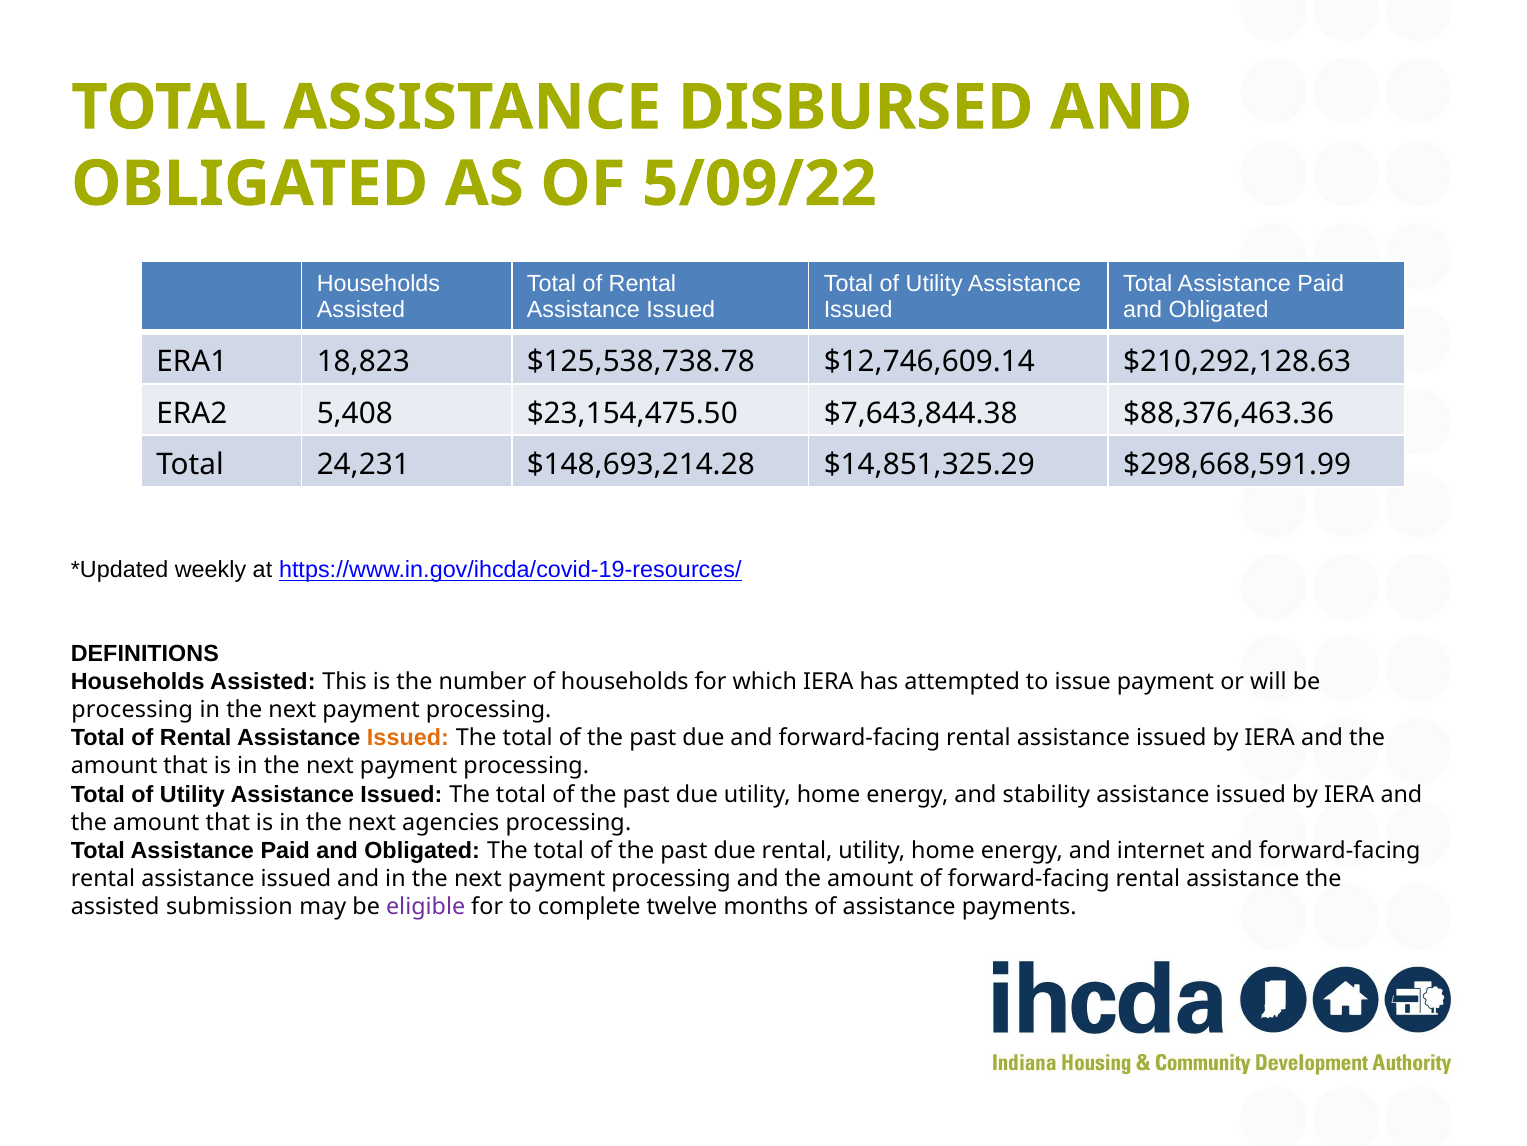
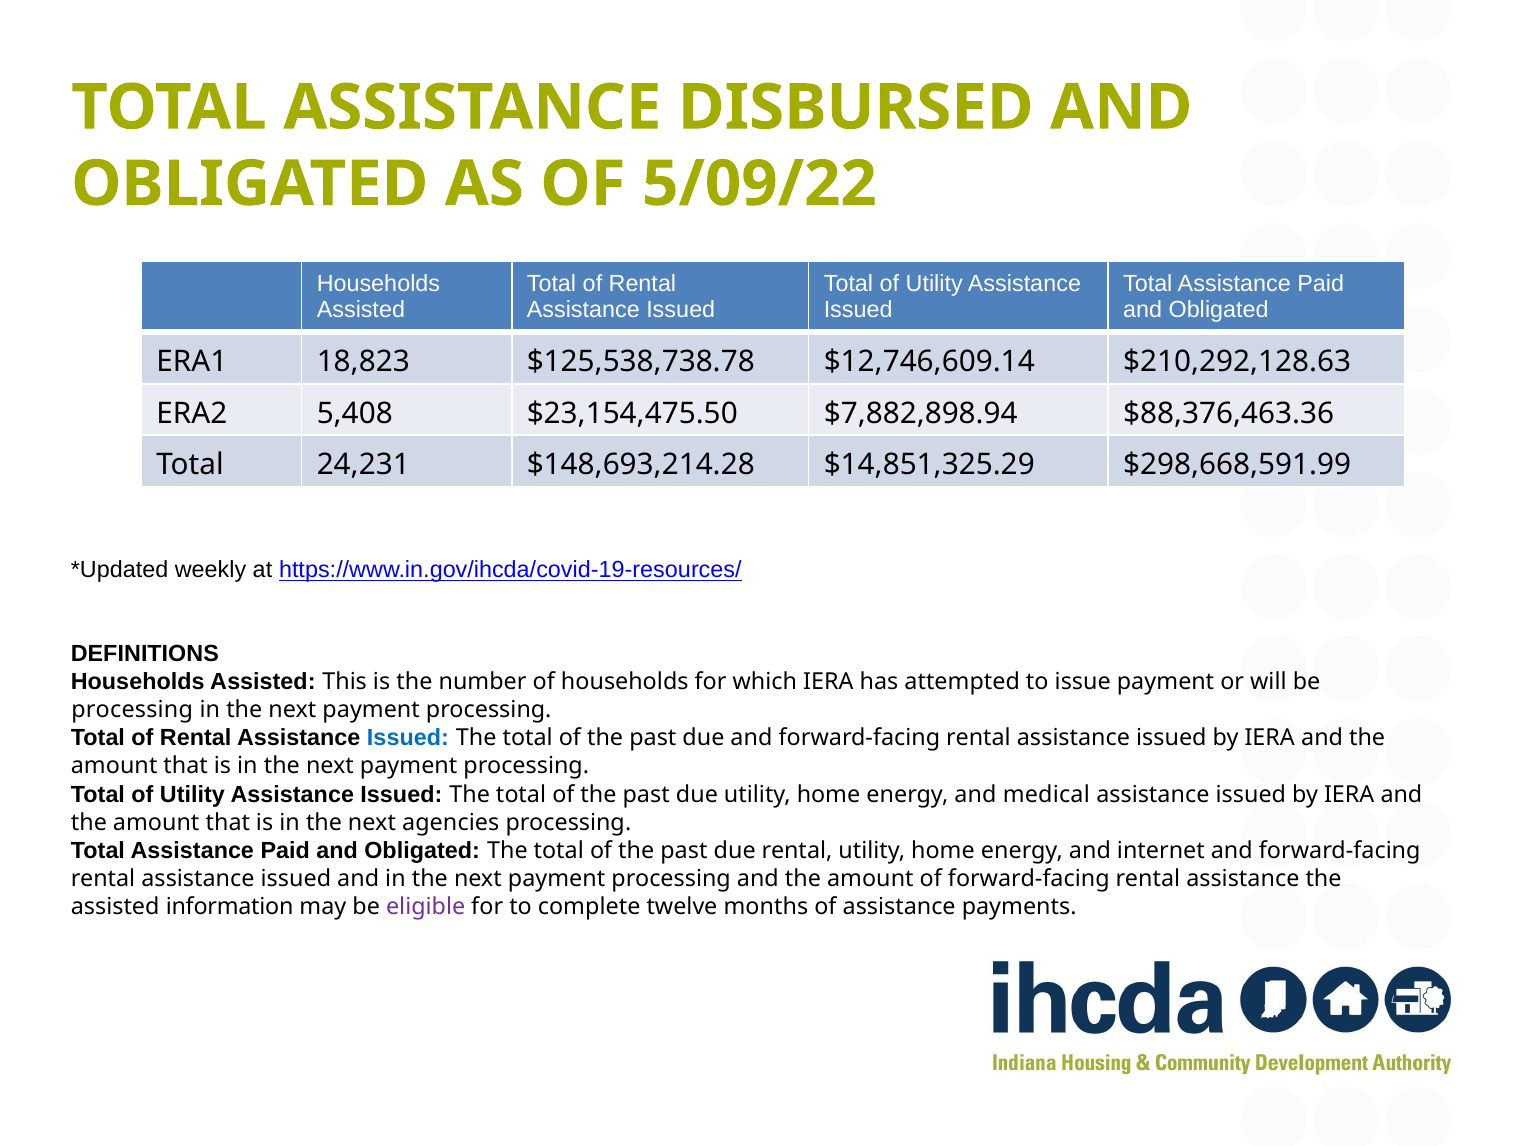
$7,643,844.38: $7,643,844.38 -> $7,882,898.94 (921, 413)
Issued colour: orange -> blue (408, 738)
stability: stability -> medical (1046, 794)
submission: submission -> information (230, 906)
